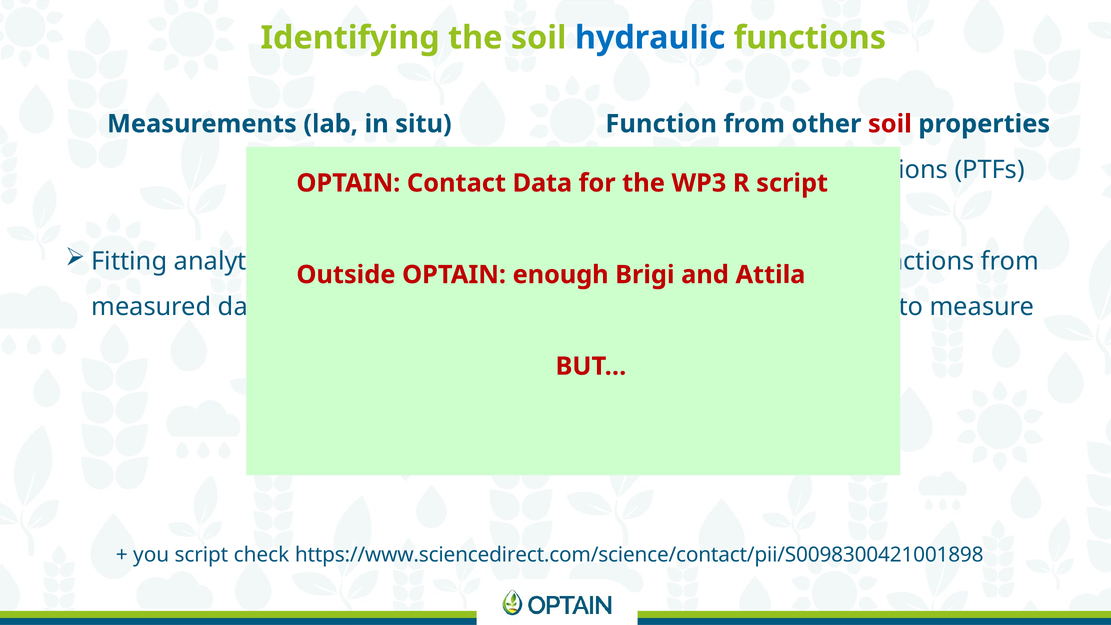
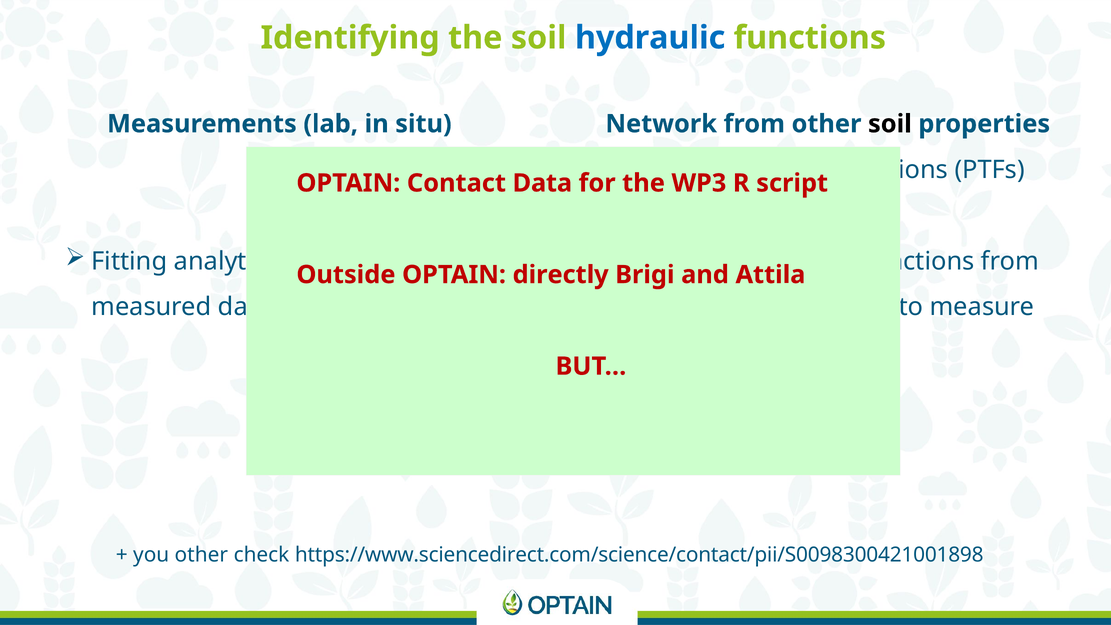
Function: Function -> Network (661, 124)
soil colour: red -> black (890, 124)
enough: enough -> directly (561, 275)
you script: script -> other (201, 555)
